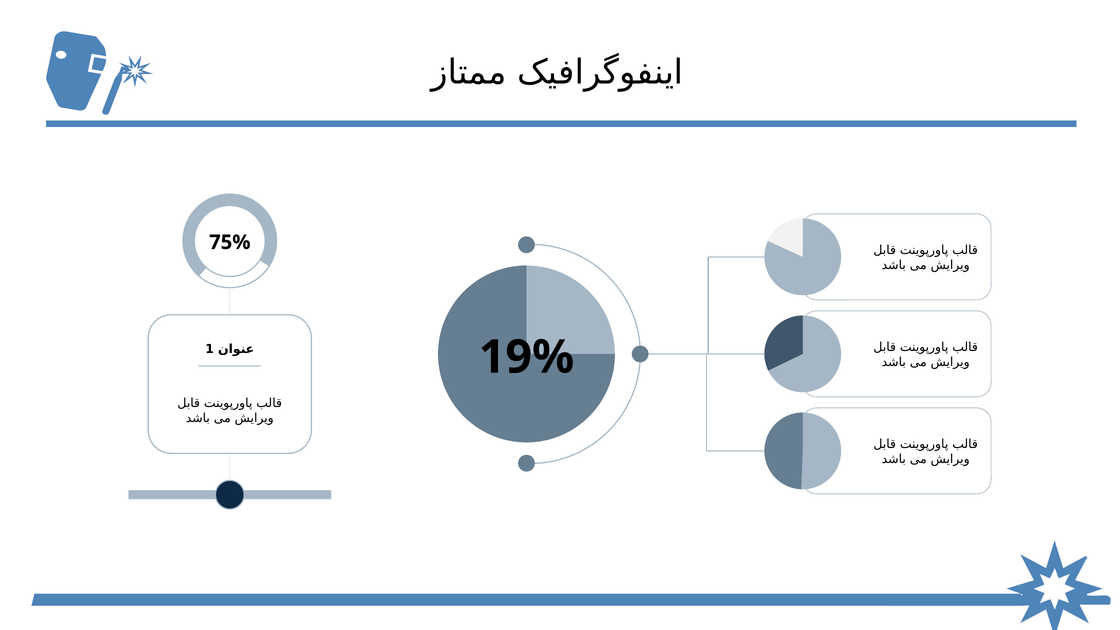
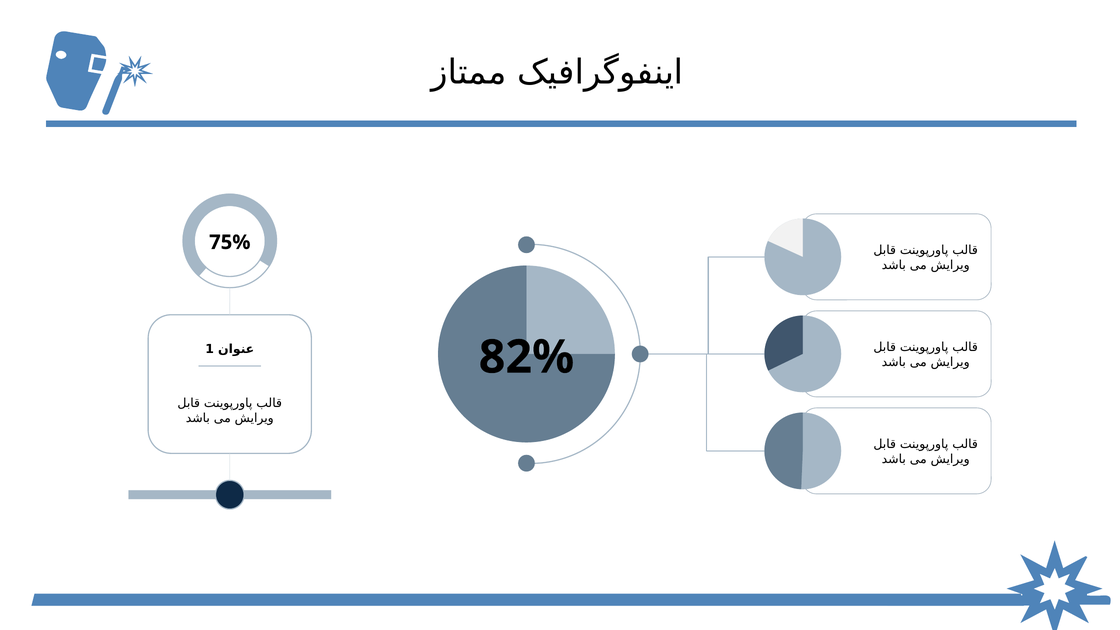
19%: 19% -> 82% (526, 357)
